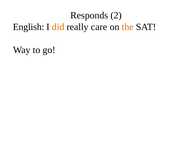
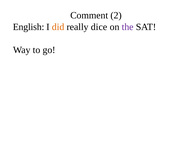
Responds: Responds -> Comment (89, 15)
care: care -> dice (99, 27)
the colour: orange -> purple (128, 27)
